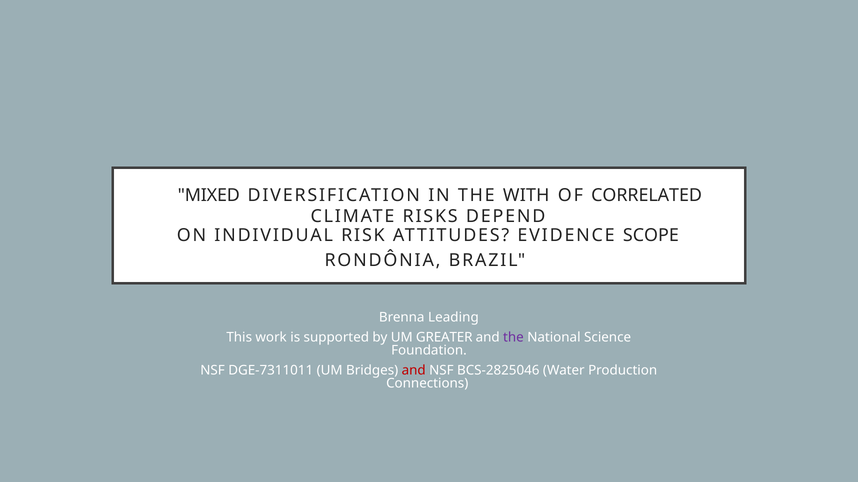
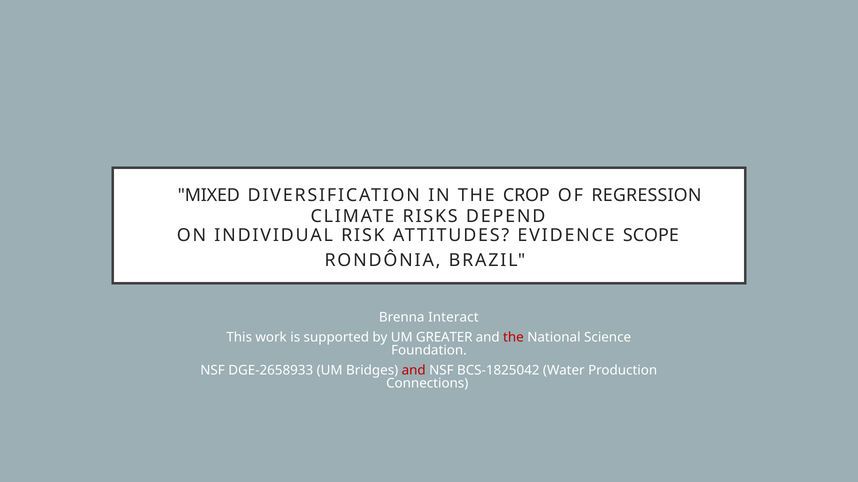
WITH: WITH -> CROP (526, 196)
CORRELATED: CORRELATED -> REGRESSION (646, 196)
Leading: Leading -> Interact (453, 318)
the colour: purple -> red (513, 338)
DGE-7311011: DGE-7311011 -> DGE-2658933 (271, 371)
BCS-2825046: BCS-2825046 -> BCS-1825042 (498, 371)
